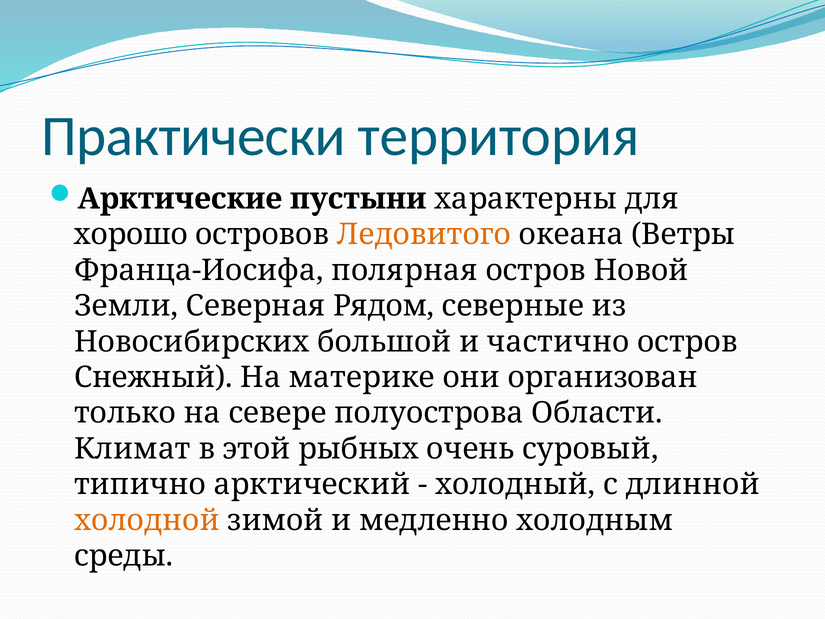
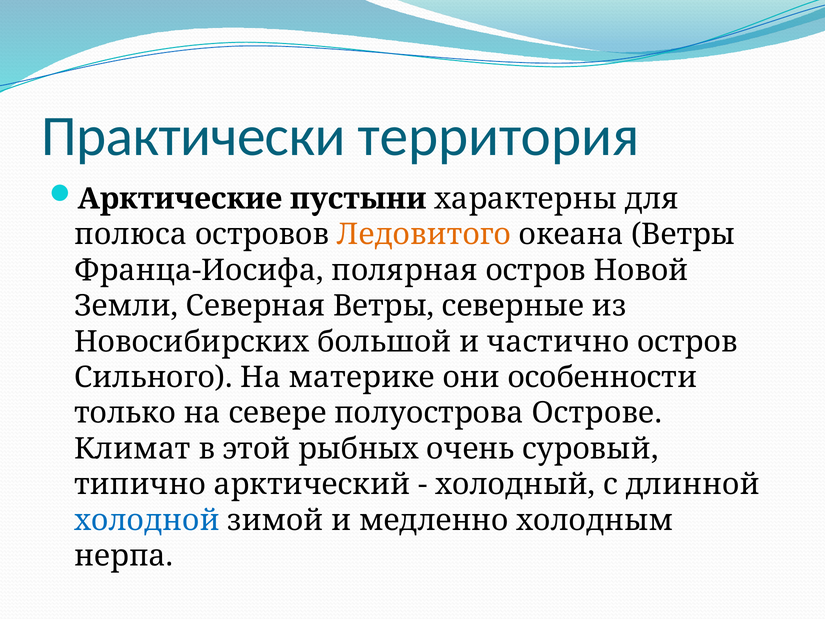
хорошо: хорошо -> полюса (131, 234)
Северная Рядом: Рядом -> Ветры (384, 306)
Снежный: Снежный -> Сильного (153, 377)
организован: организован -> особенности (602, 377)
Области: Области -> Острове (597, 413)
холодной colour: orange -> blue (147, 520)
среды: среды -> нерпа (124, 556)
